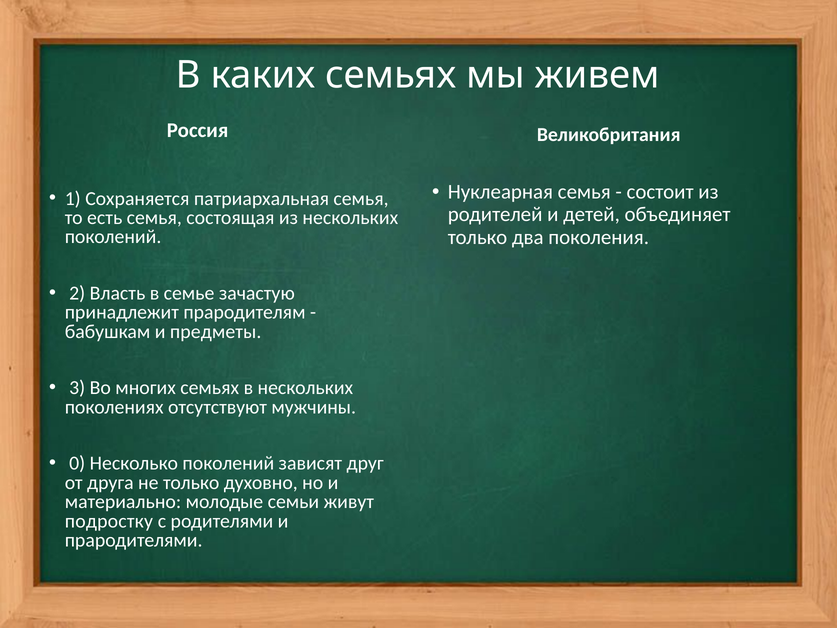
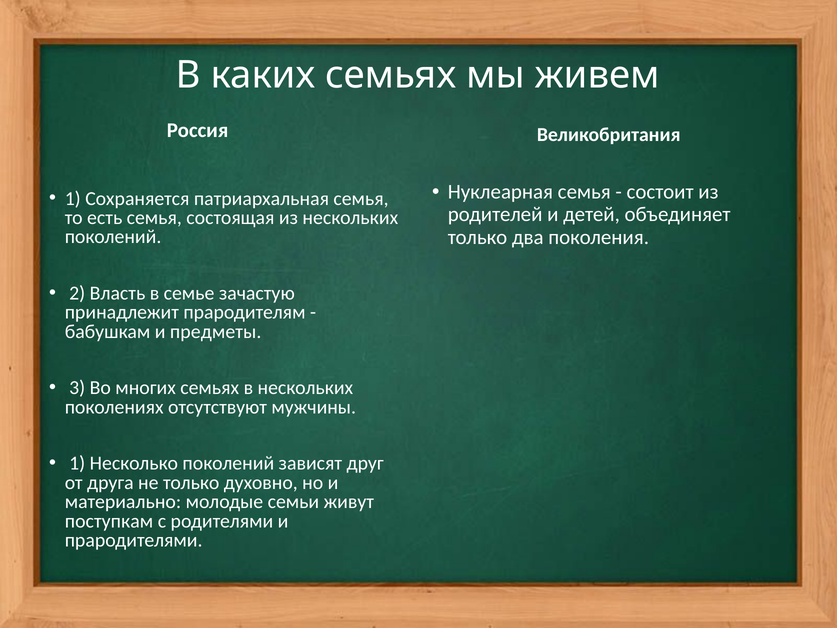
0: 0 -> 1 (77, 463)
подростку: подростку -> поступкам (109, 521)
